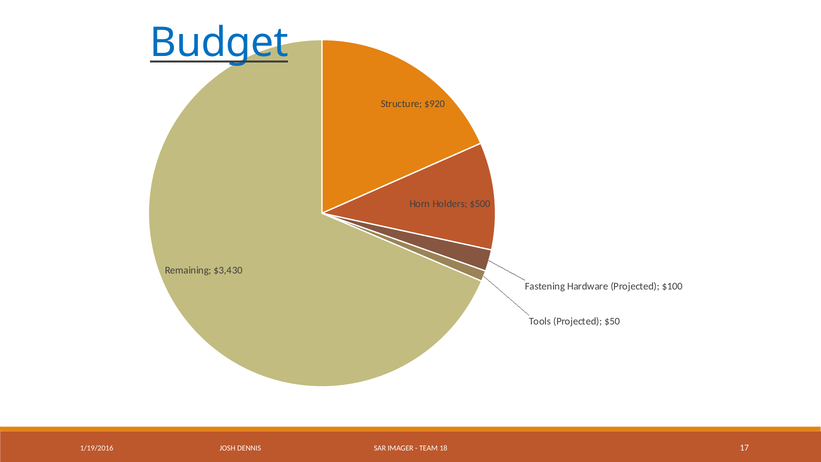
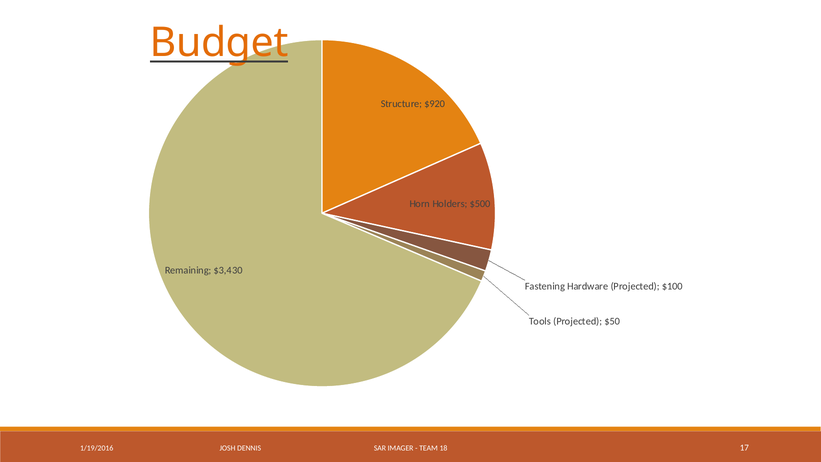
Budget colour: blue -> orange (219, 43)
